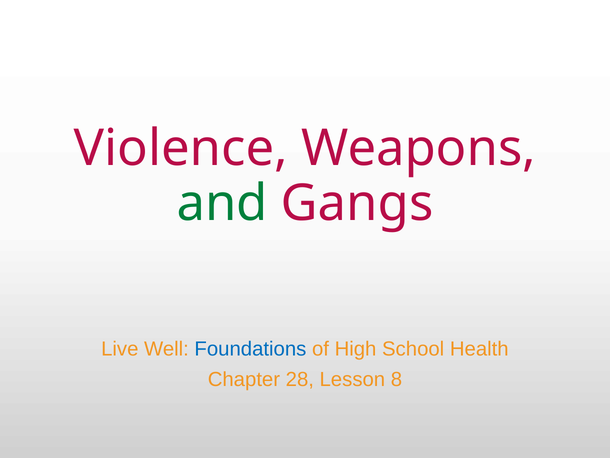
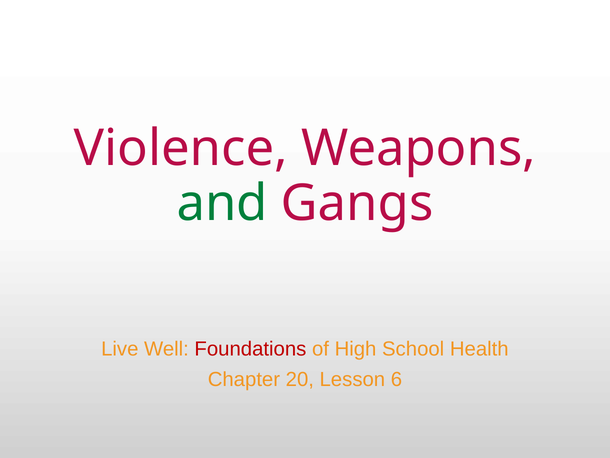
Foundations colour: blue -> red (250, 349)
28: 28 -> 20 (300, 379)
8: 8 -> 6 (396, 379)
